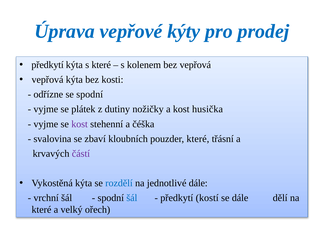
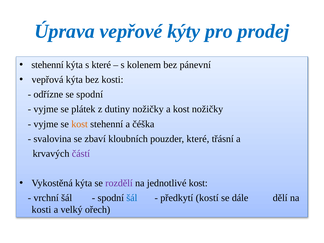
předkytí: předkytí -> stehenní (48, 65)
bez vepřová: vepřová -> pánevní (195, 65)
kost husička: husička -> nožičky (208, 109)
kost colour: purple -> orange (80, 124)
rozdělí colour: blue -> purple (119, 183)
jednotlivé dále: dále -> kost (198, 183)
které: které -> kosti (41, 210)
